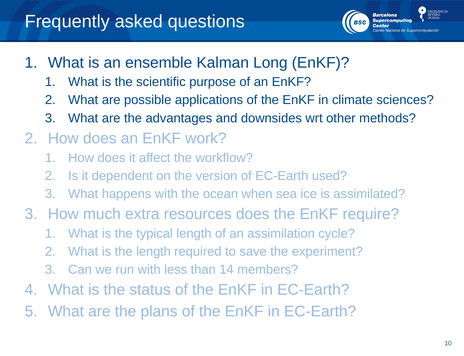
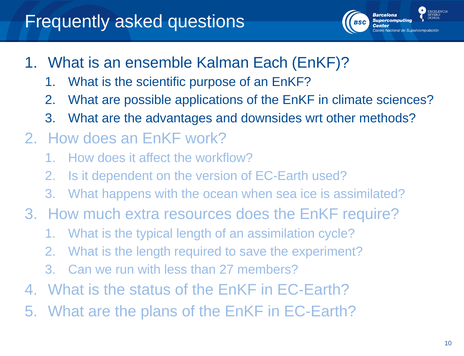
Long: Long -> Each (270, 63)
14: 14 -> 27 (227, 270)
